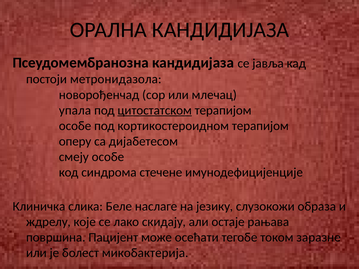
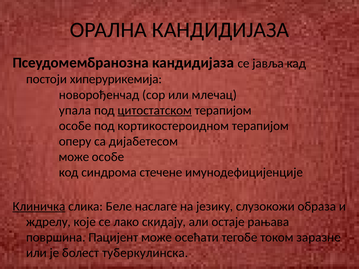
метронидазола: метронидазола -> хиперурикемија (116, 79)
смеју: смеју -> може (74, 157)
Клиничка underline: none -> present (39, 206)
микобактерија: микобактерија -> туберкулинска (145, 253)
